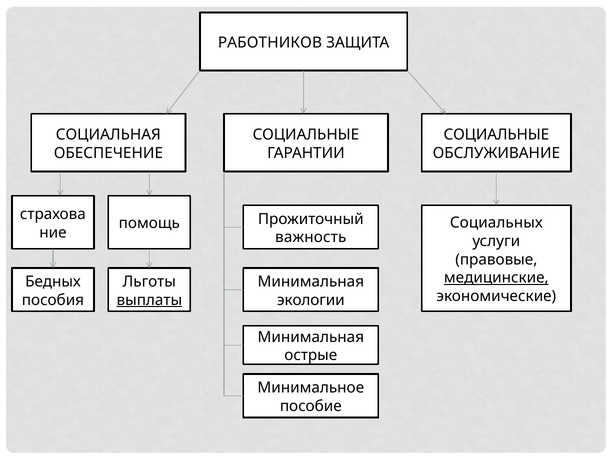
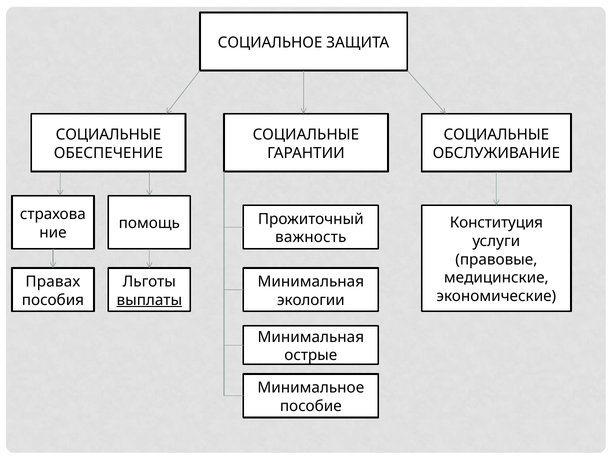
РАБОТНИКОВ: РАБОТНИКОВ -> СОЦИАЛЬНОЕ (270, 43)
СОЦИАЛЬНАЯ: СОЦИАЛЬНАЯ -> СОЦИАЛЬНЫЕ (108, 135)
Социальных: Социальных -> Конституция (496, 223)
медицинские underline: present -> none (496, 278)
Бедных: Бедных -> Правах (53, 282)
